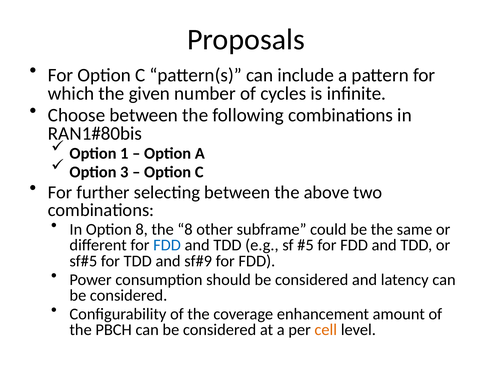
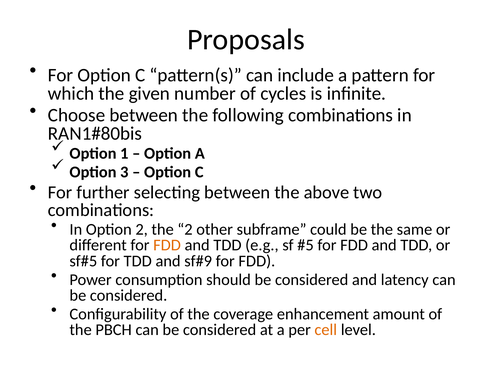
Option 8: 8 -> 2 (142, 229)
the 8: 8 -> 2 (185, 229)
FDD colour: blue -> orange (167, 245)
